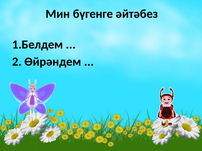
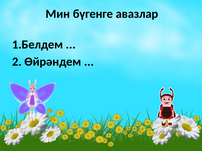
әйтәбез: әйтәбез -> авазлар (137, 14)
